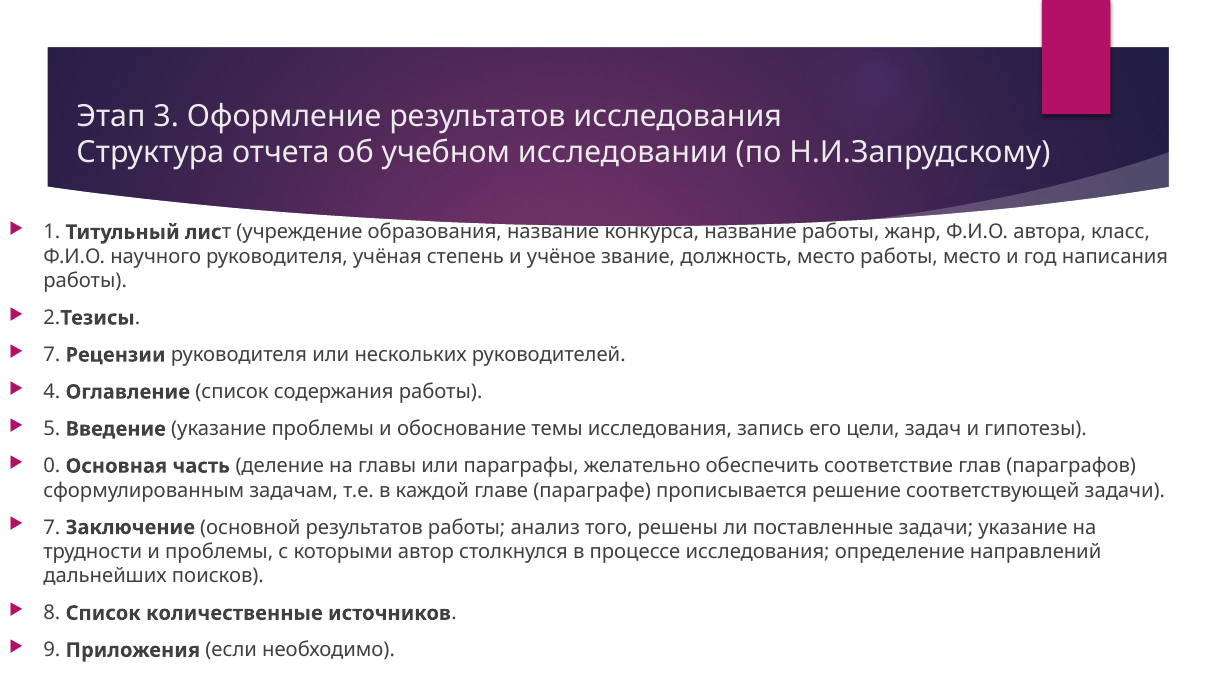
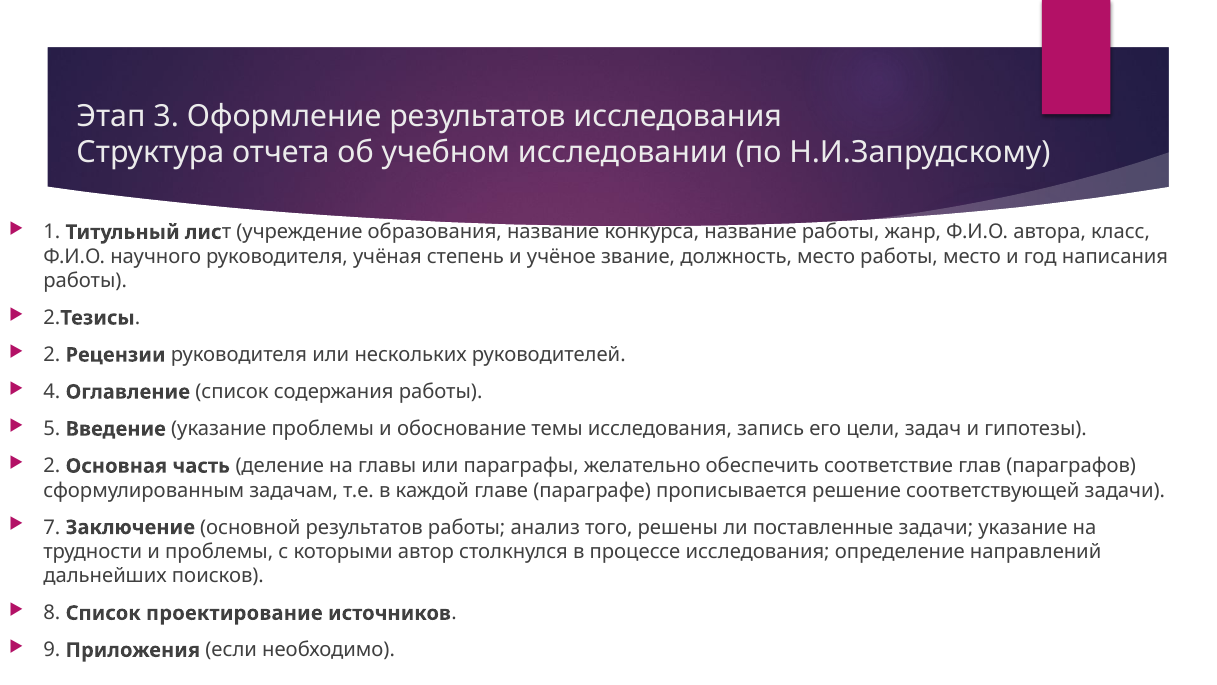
7: 7 -> 2 (52, 355)
0: 0 -> 2 (52, 466)
количественные: количественные -> проектирование (234, 613)
